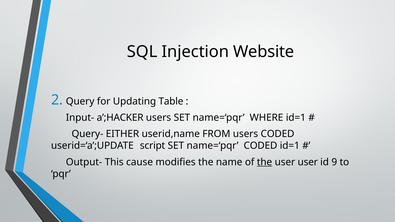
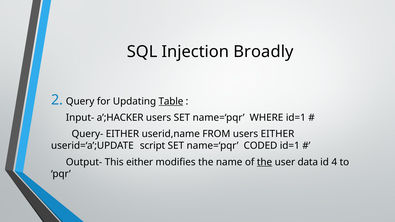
Website: Website -> Broadly (263, 52)
Table underline: none -> present (171, 101)
users CODED: CODED -> EITHER (277, 134)
This cause: cause -> either (140, 162)
user user: user -> data (308, 162)
9: 9 -> 4 (334, 162)
